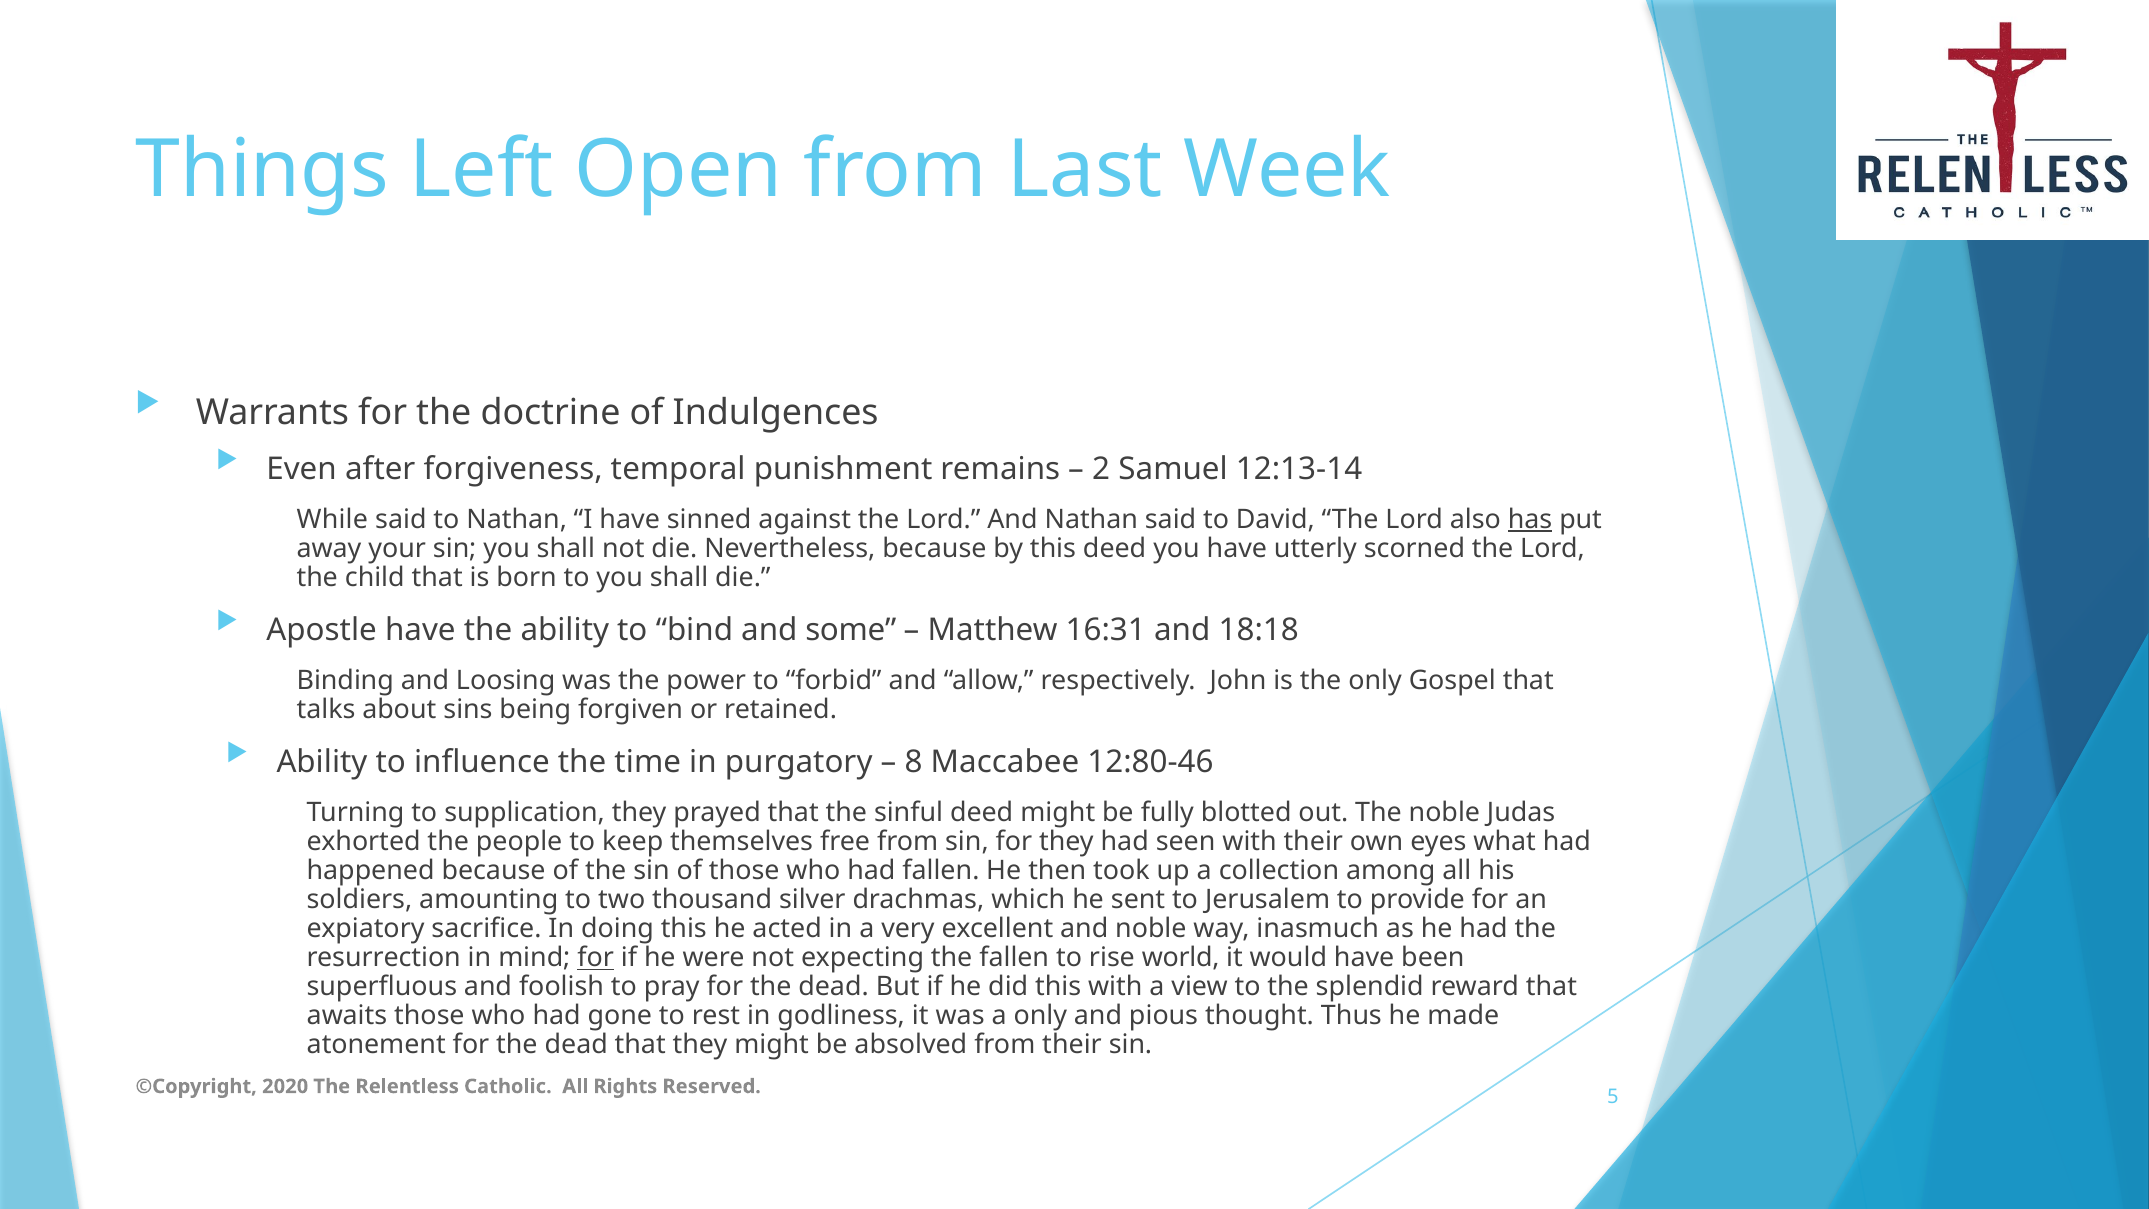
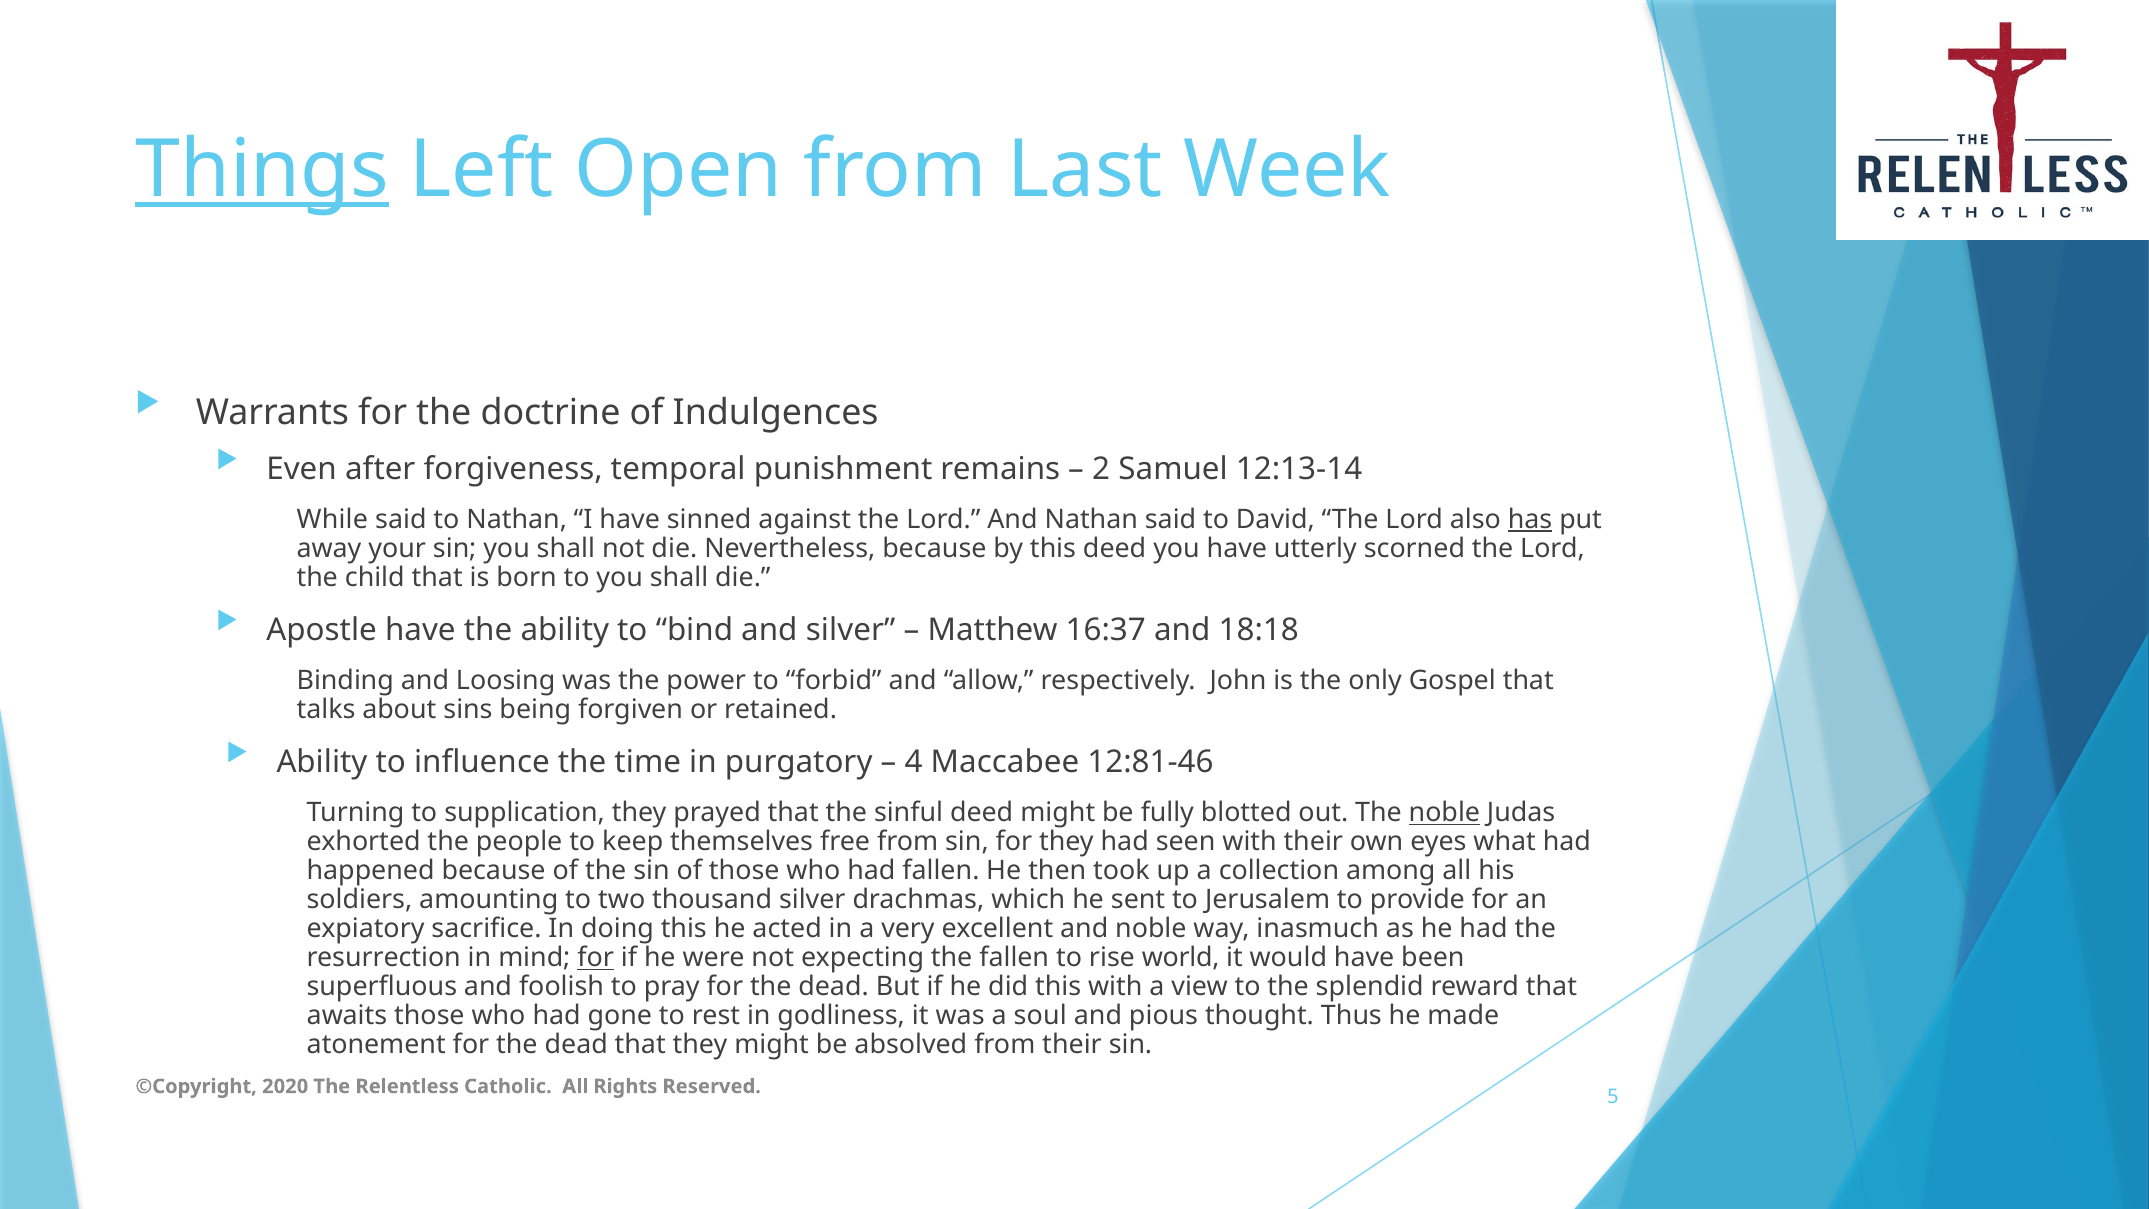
Things underline: none -> present (262, 169)
and some: some -> silver (851, 630)
16:31: 16:31 -> 16:37 (1106, 630)
8: 8 -> 4 (914, 762)
12:80-46: 12:80-46 -> 12:81-46 (1151, 762)
noble underline: none -> present (1444, 813)
a only: only -> soul (1040, 1016)
